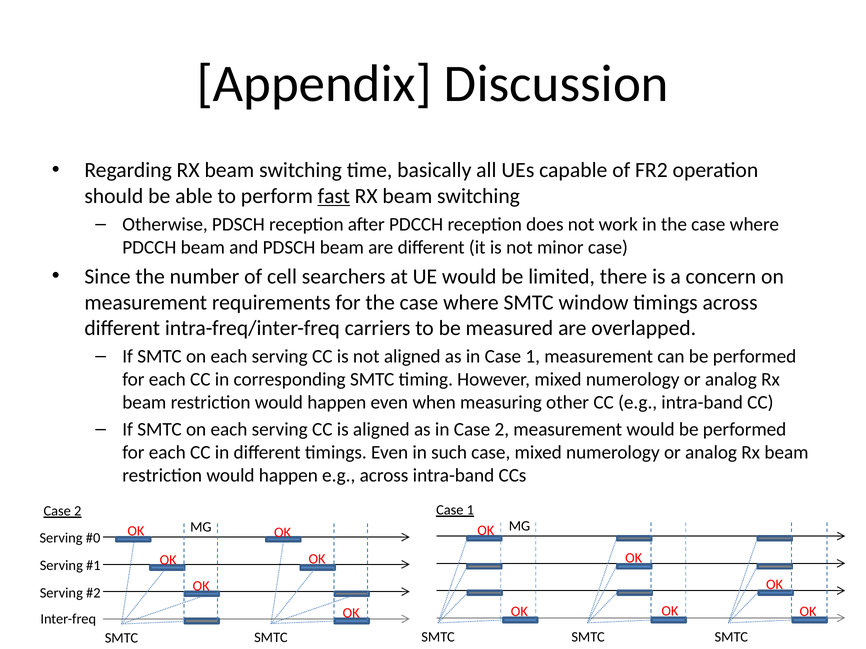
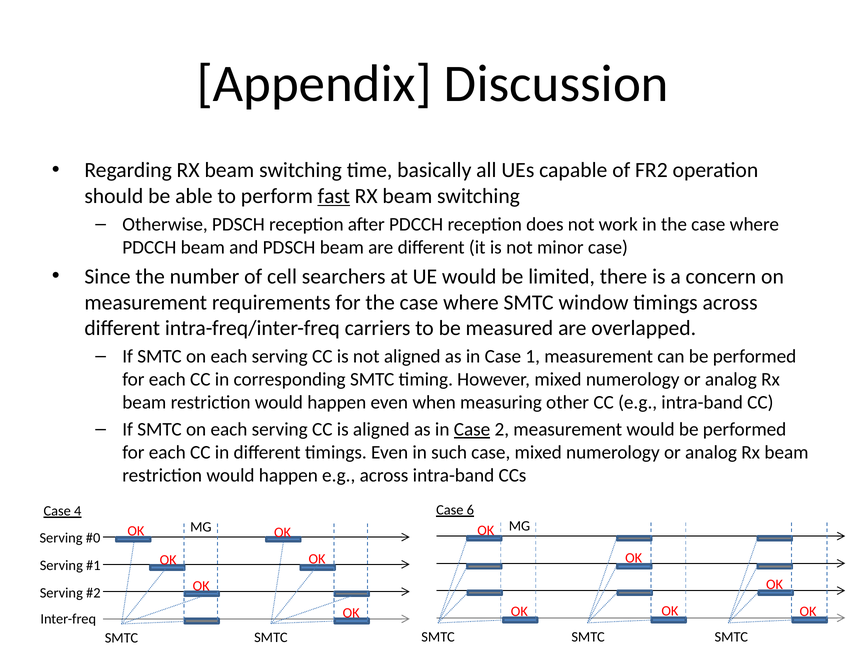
Case underline: none -> present (472, 430)
1: 1 -> 6 (470, 511)
2: 2 -> 4 (78, 512)
